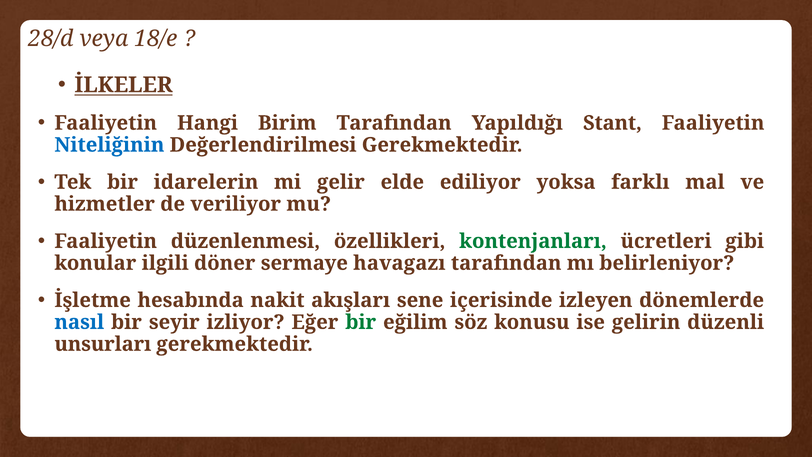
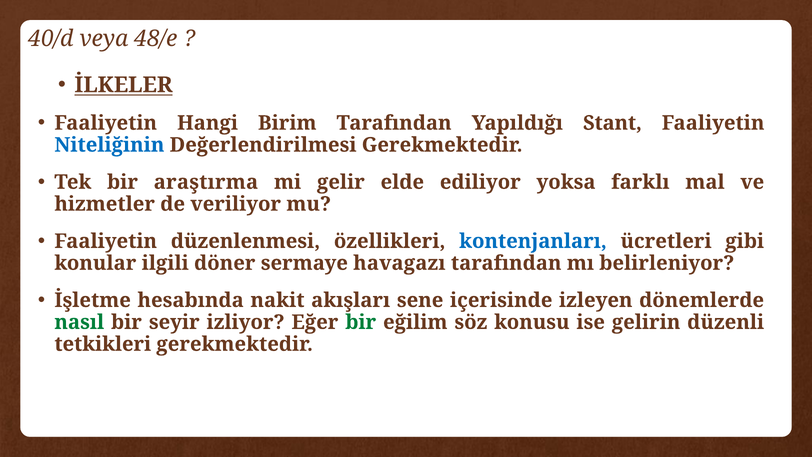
28/d: 28/d -> 40/d (51, 39)
18/e: 18/e -> 48/e (156, 39)
idarelerin: idarelerin -> araştırma (206, 182)
kontenjanları colour: green -> blue (533, 241)
nasıl colour: blue -> green (79, 322)
unsurları: unsurları -> tetkikleri (103, 344)
